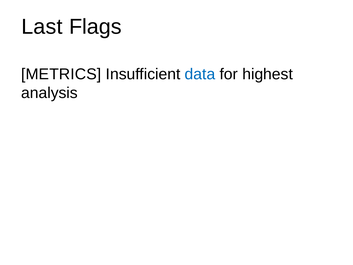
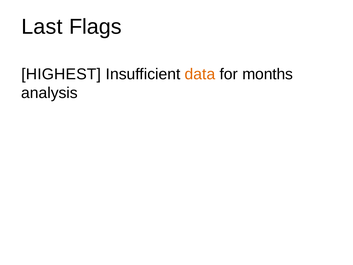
METRICS: METRICS -> HIGHEST (61, 74)
data colour: blue -> orange (200, 74)
highest: highest -> months (268, 74)
